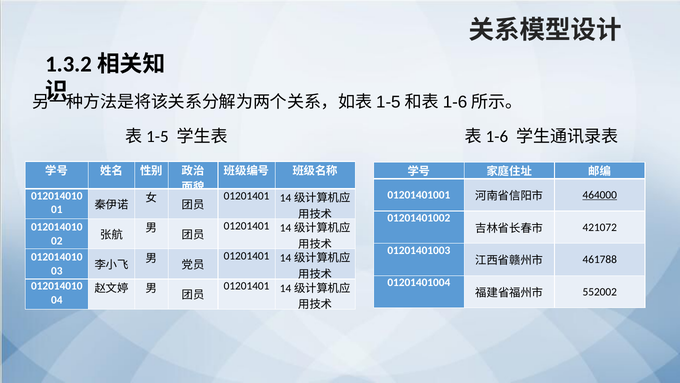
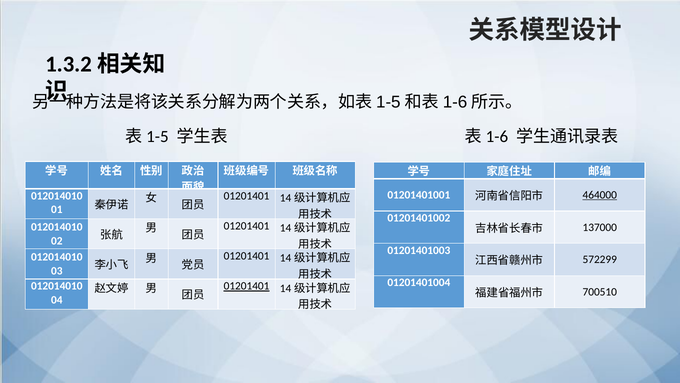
421072: 421072 -> 137000 (600, 227)
461788: 461788 -> 572299 (600, 259)
01201401 underline: none -> present (247, 286)
552002: 552002 -> 700510 (600, 291)
